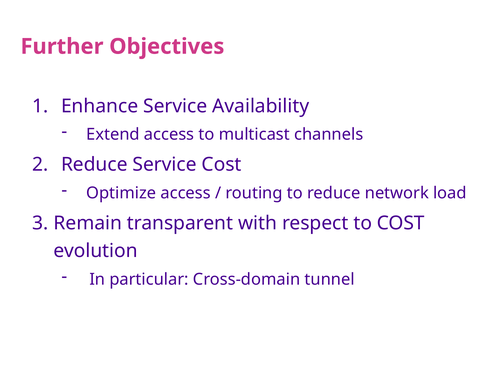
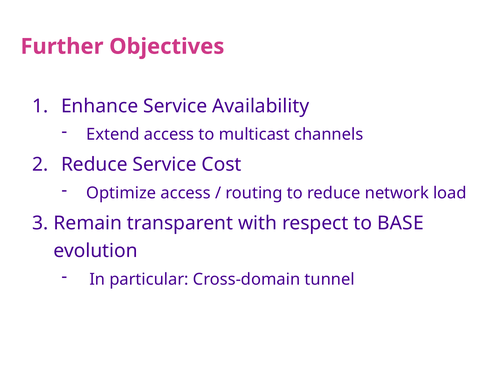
to COST: COST -> BASE (400, 223)
